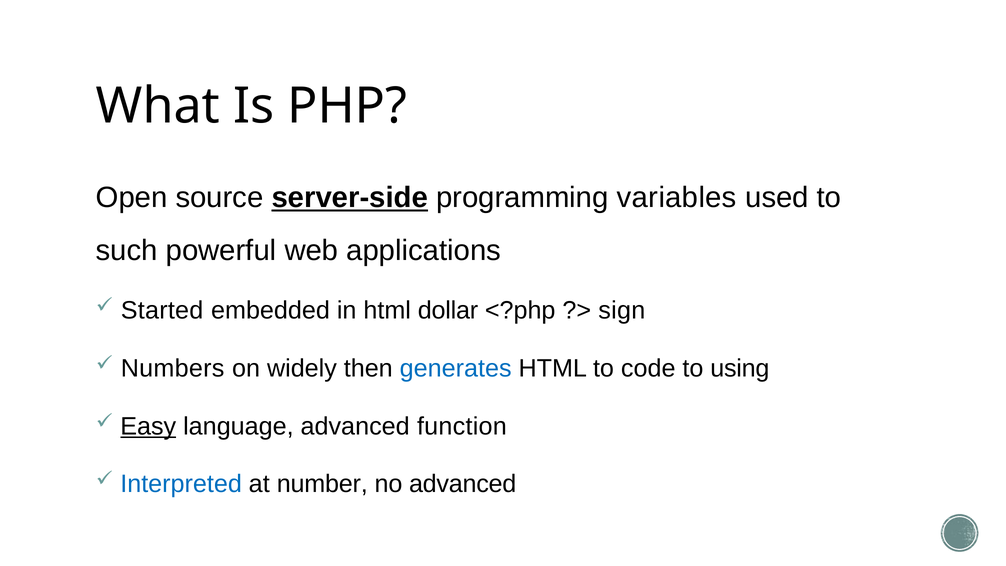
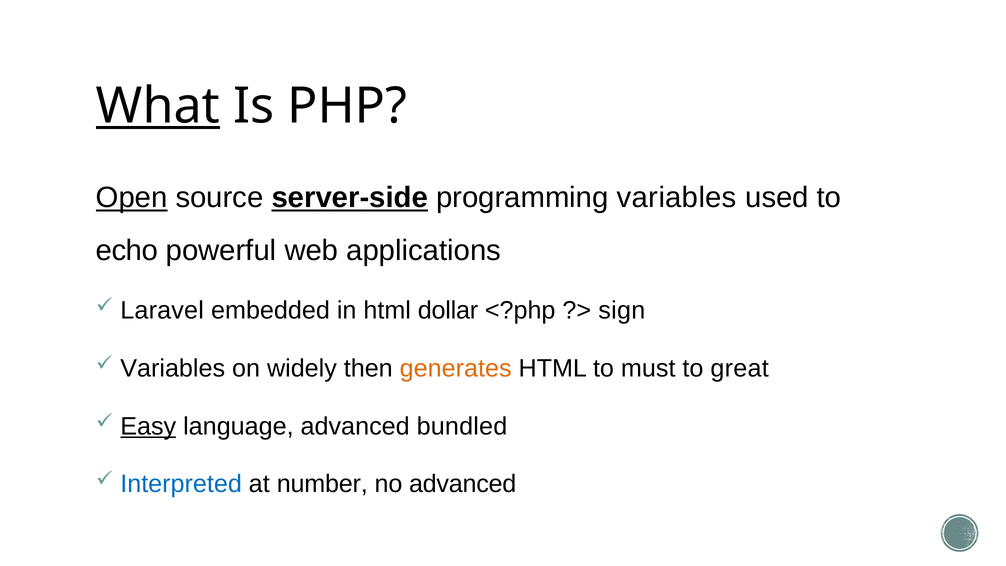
What underline: none -> present (158, 106)
Open underline: none -> present (132, 198)
such: such -> echo (127, 250)
Started: Started -> Laravel (162, 310)
Numbers: Numbers -> Variables (173, 368)
generates colour: blue -> orange (456, 368)
code: code -> must (648, 368)
using: using -> great (740, 368)
function: function -> bundled (462, 426)
